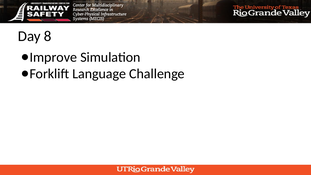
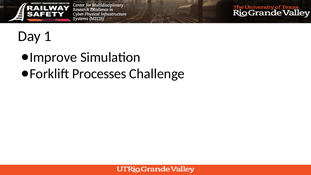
8: 8 -> 1 (48, 36)
Language: Language -> Processes (99, 74)
